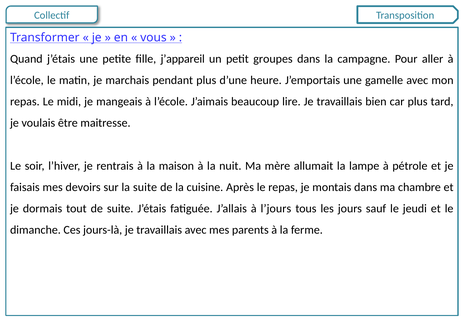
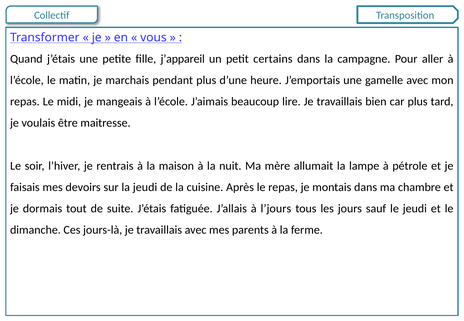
groupes: groupes -> certains (273, 59)
la suite: suite -> jeudi (145, 187)
